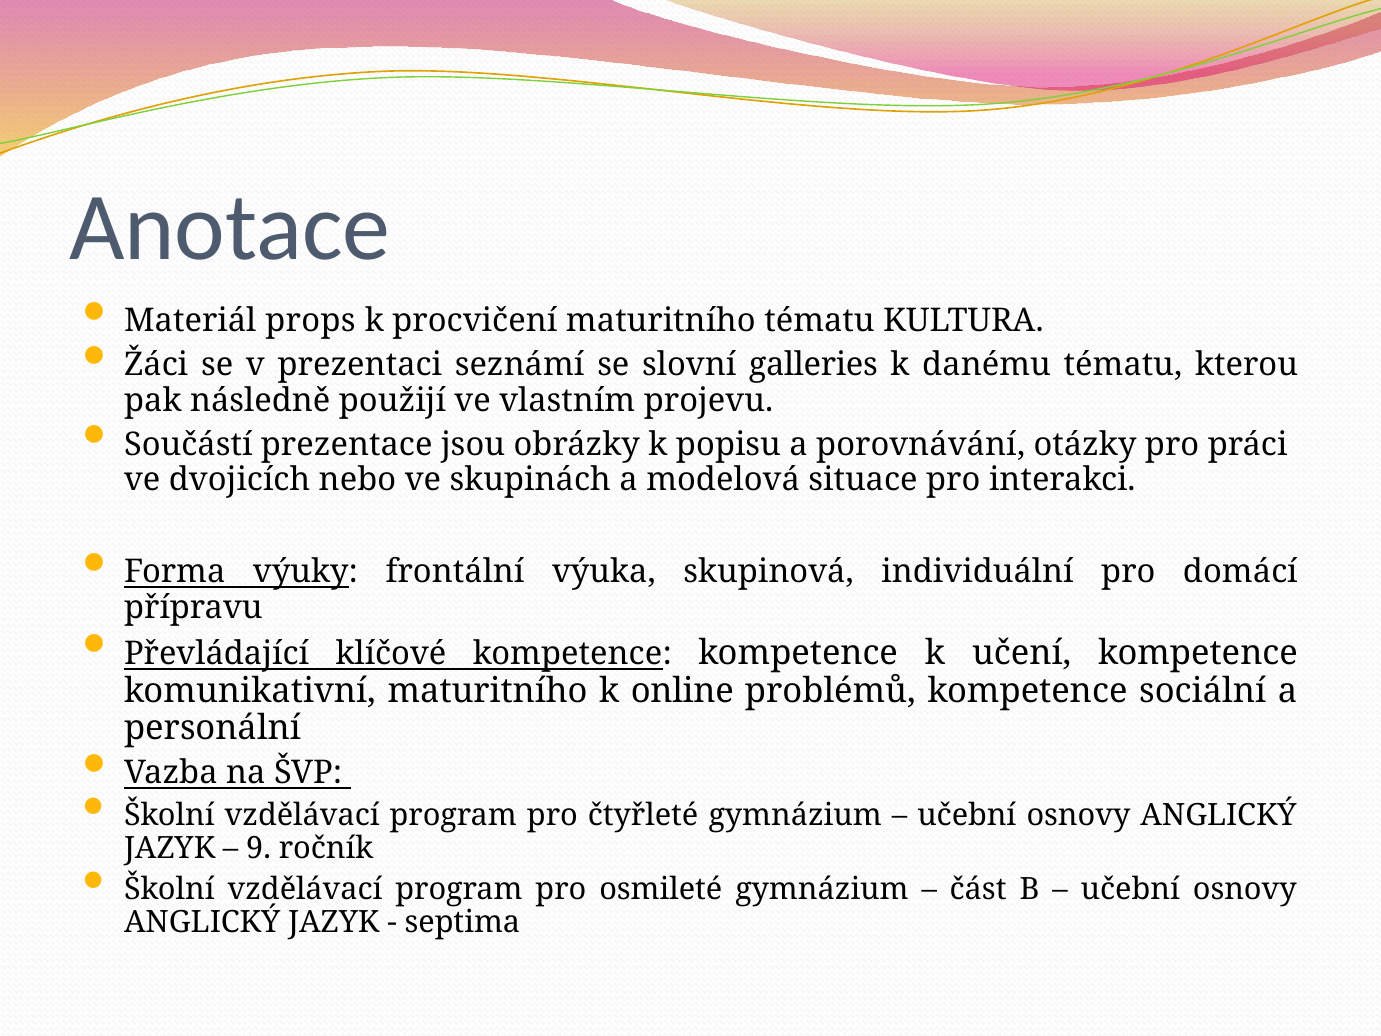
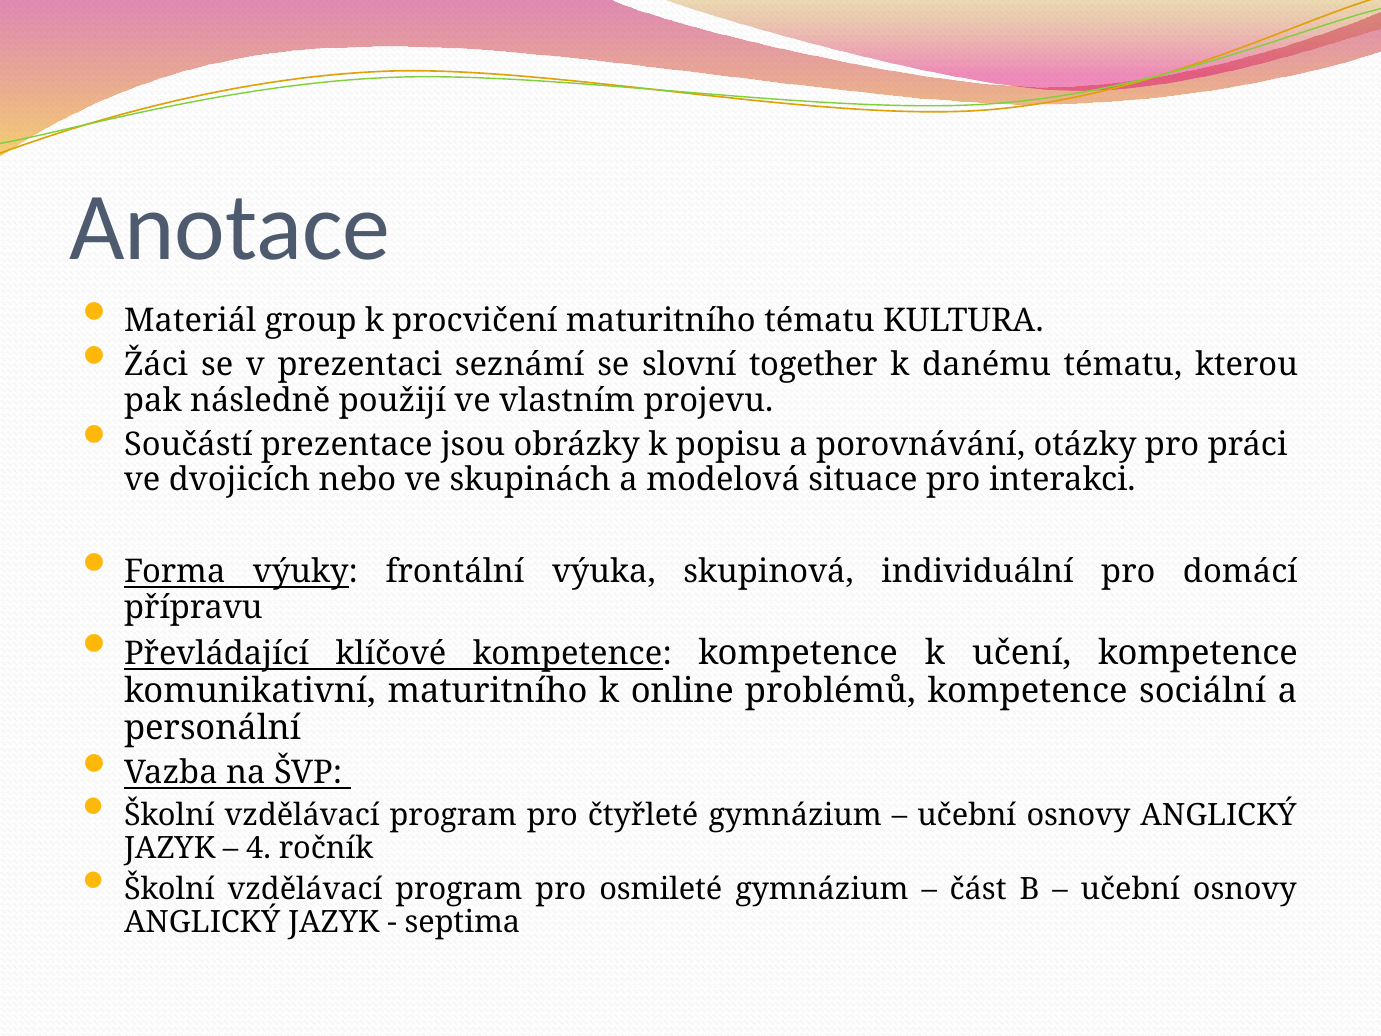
props: props -> group (311, 321)
galleries: galleries -> together (813, 365)
9: 9 -> 4 (259, 848)
